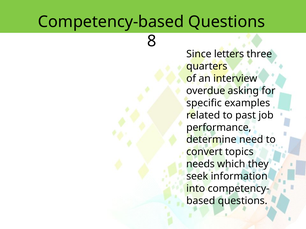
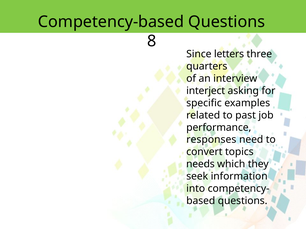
overdue: overdue -> interject (206, 91)
determine: determine -> responses (211, 140)
